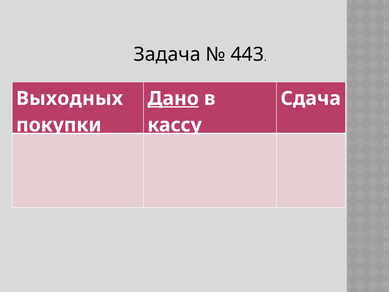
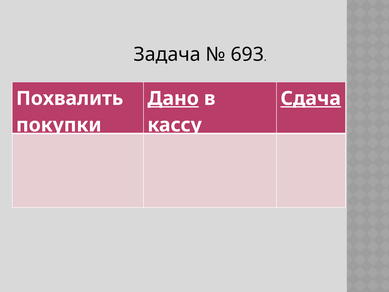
443: 443 -> 693 (247, 54)
Выходных: Выходных -> Похвалить (70, 98)
Сдача underline: none -> present (311, 98)
